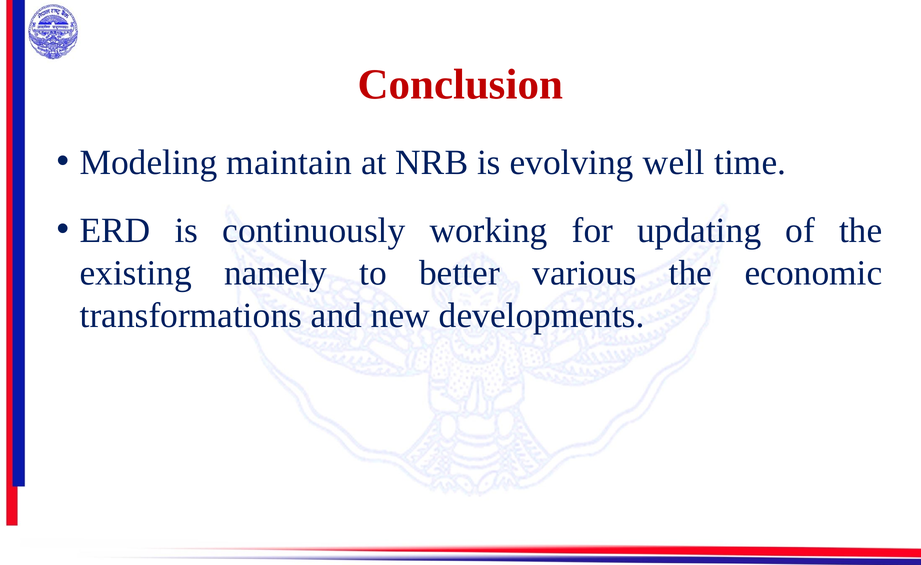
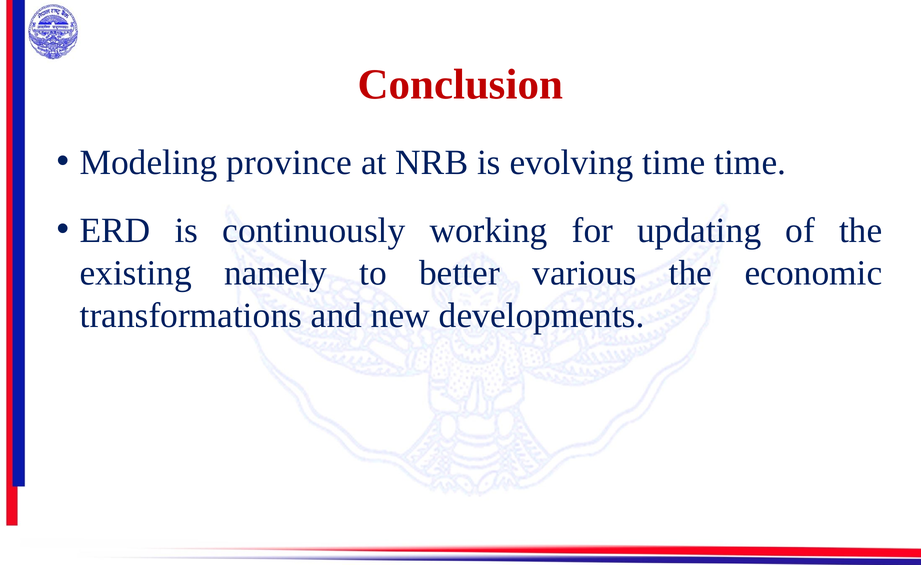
maintain: maintain -> province (289, 163)
evolving well: well -> time (674, 163)
